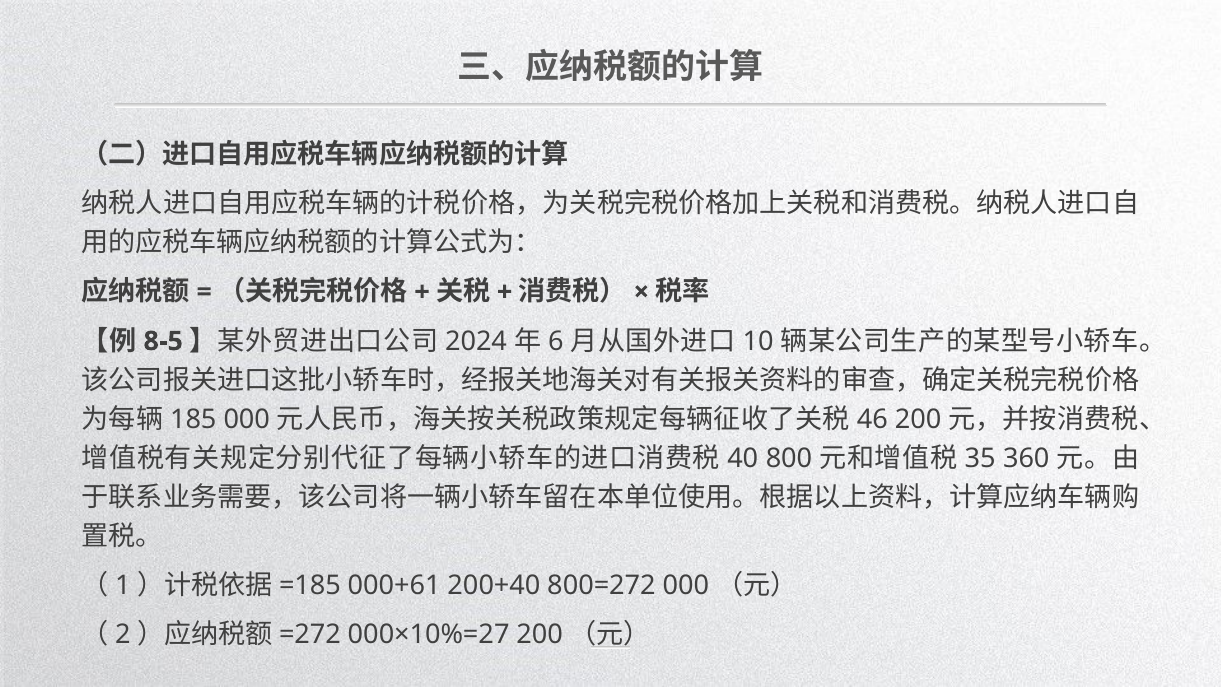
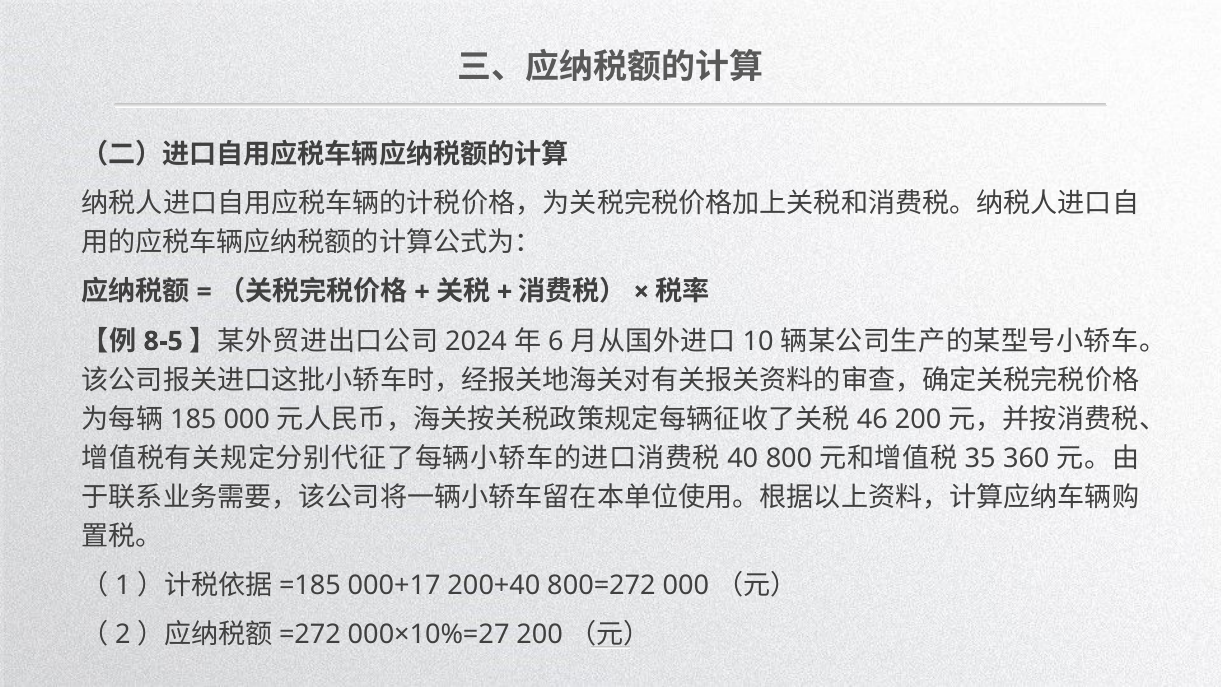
000+61: 000+61 -> 000+17 (394, 585)
